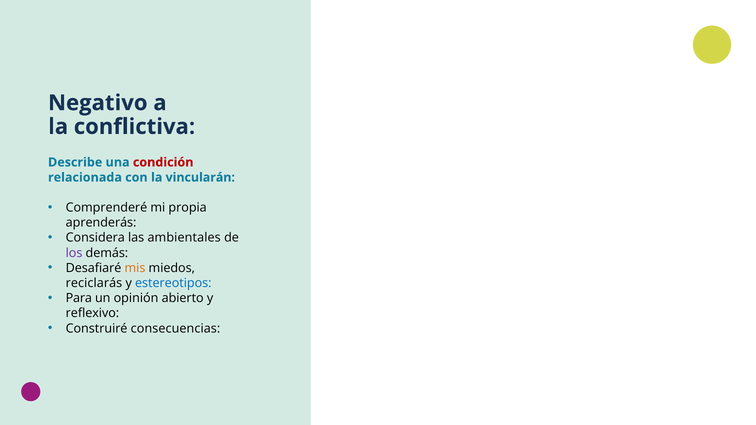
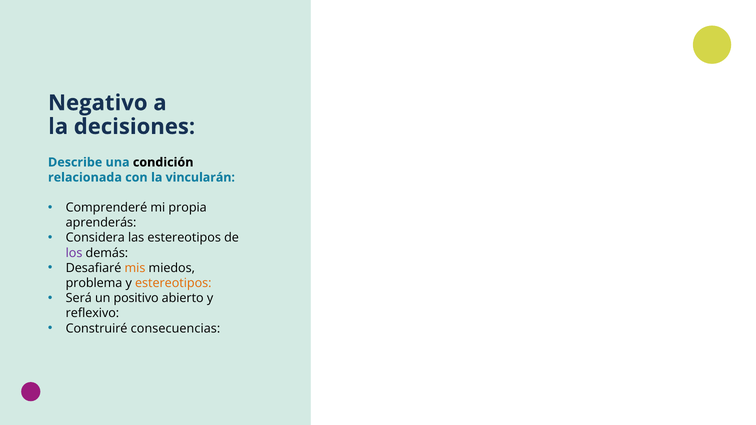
conflictiva: conflictiva -> decisiones (134, 127)
condición colour: red -> black (163, 162)
las ambientales: ambientales -> estereotipos (184, 238)
reciclarás: reciclarás -> problema (94, 283)
estereotipos colour: blue -> orange (173, 283)
Para: Para -> Será (79, 298)
opinión: opinión -> positivo (136, 298)
